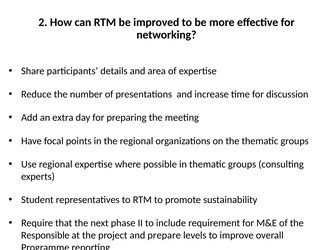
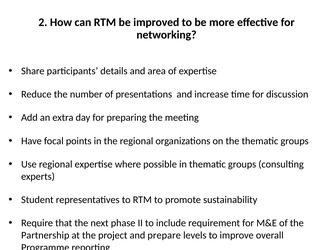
Responsible: Responsible -> Partnership (45, 235)
